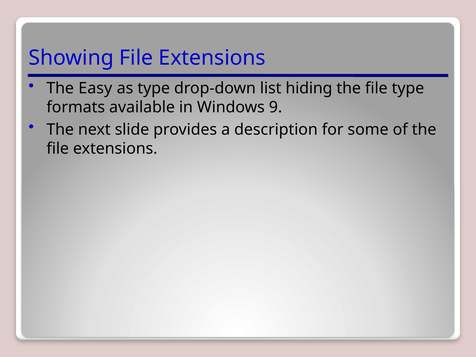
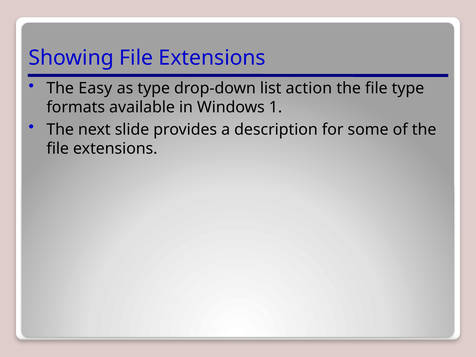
hiding: hiding -> action (309, 88)
9: 9 -> 1 (276, 107)
